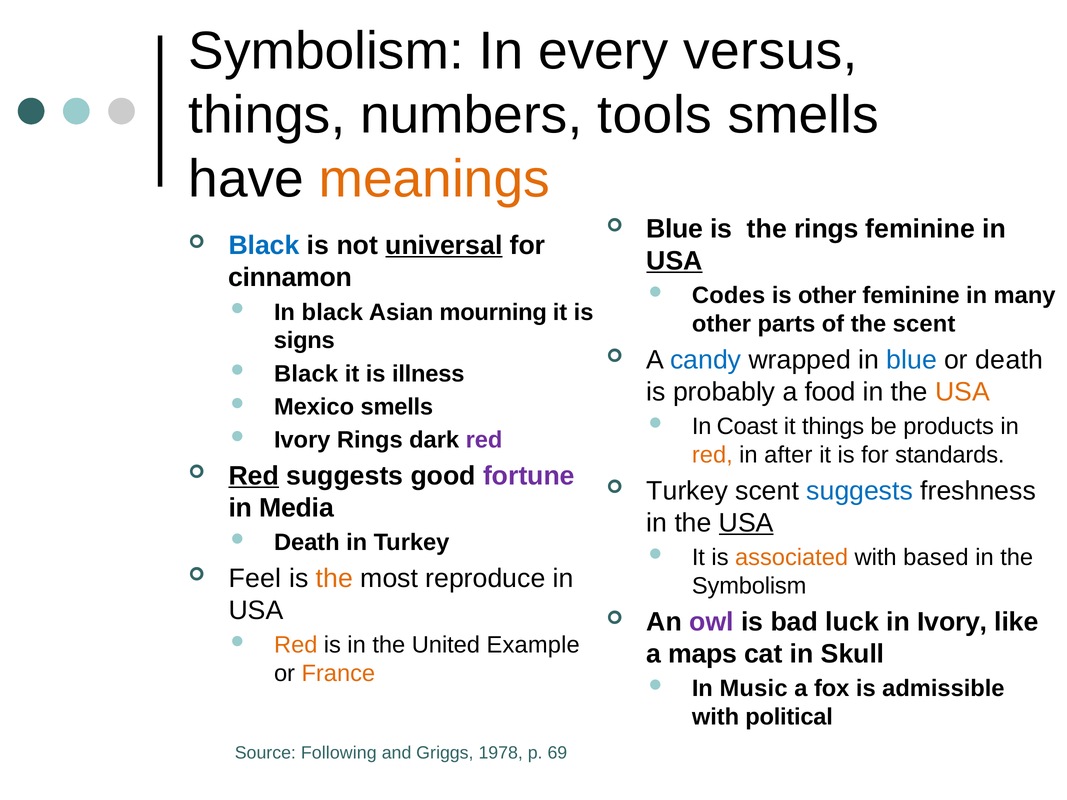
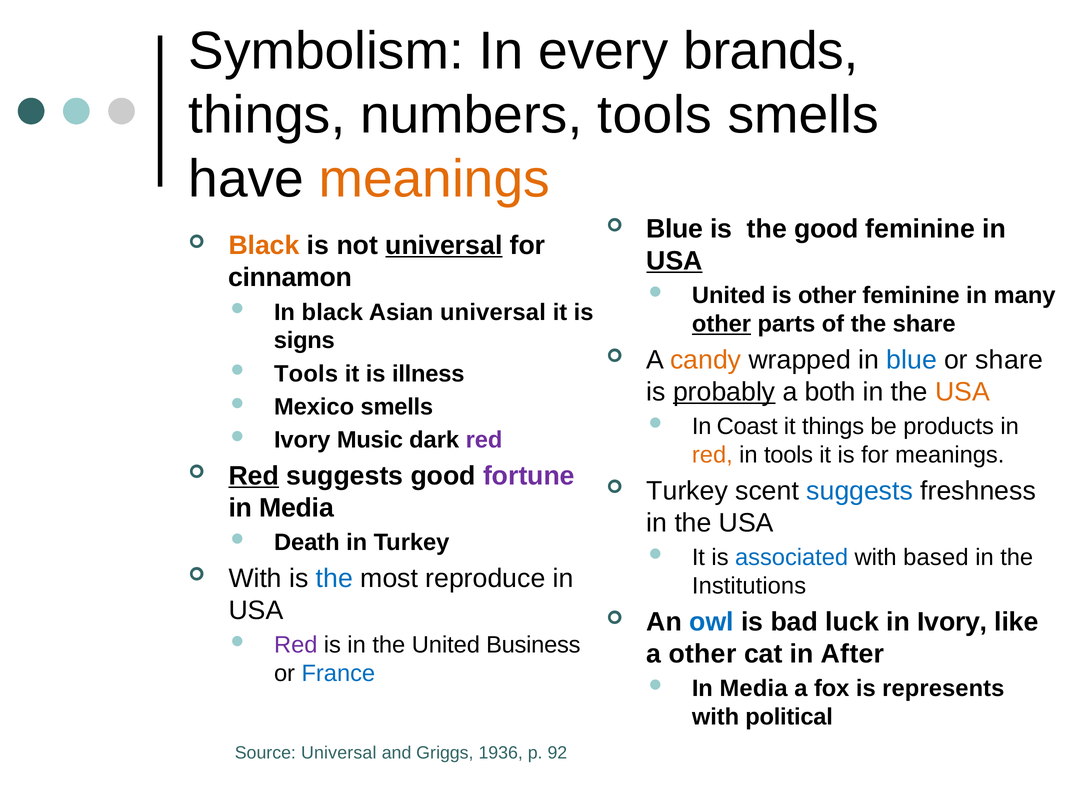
versus: versus -> brands (771, 51)
the rings: rings -> good (826, 229)
Black colour: blue -> orange (264, 246)
Codes: Codes -> United (729, 296)
Asian mourning: mourning -> universal (493, 312)
other underline: none -> present (722, 324)
the scent: scent -> share (924, 324)
candy colour: blue -> orange (706, 360)
or death: death -> share (1009, 360)
Black: Black -> Tools (306, 374)
probably underline: none -> present (724, 392)
food: food -> both (830, 392)
Ivory Rings: Rings -> Music (370, 440)
in after: after -> tools (789, 455)
for standards: standards -> meanings (950, 455)
USA underline: present -> none (746, 523)
associated colour: orange -> blue (792, 558)
Feel: Feel -> With (255, 579)
the colour: orange -> blue (334, 579)
Symbolism: Symbolism -> Institutions (749, 586)
owl colour: purple -> blue (711, 622)
Red colour: orange -> purple (296, 645)
Example: Example -> Business (533, 645)
a maps: maps -> other (703, 654)
Skull: Skull -> After (853, 654)
France colour: orange -> blue (338, 674)
Music: Music -> Media (754, 689)
admissible: admissible -> represents (943, 689)
Source Following: Following -> Universal (339, 753)
1978: 1978 -> 1936 (501, 753)
69: 69 -> 92 (557, 753)
